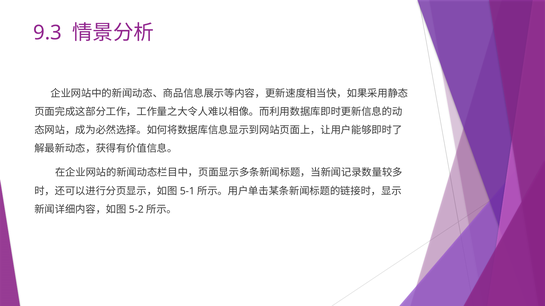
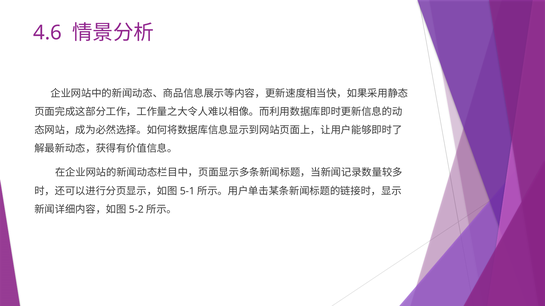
9.3: 9.3 -> 4.6 (48, 33)
